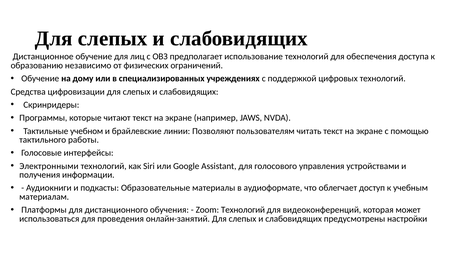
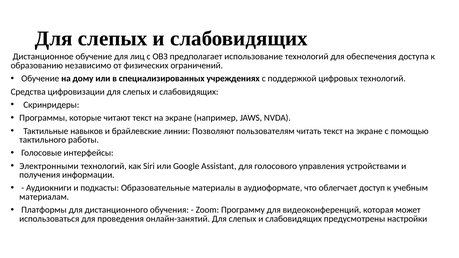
учебном: учебном -> навыков (87, 131)
Zoom Технологий: Технологий -> Программу (243, 210)
